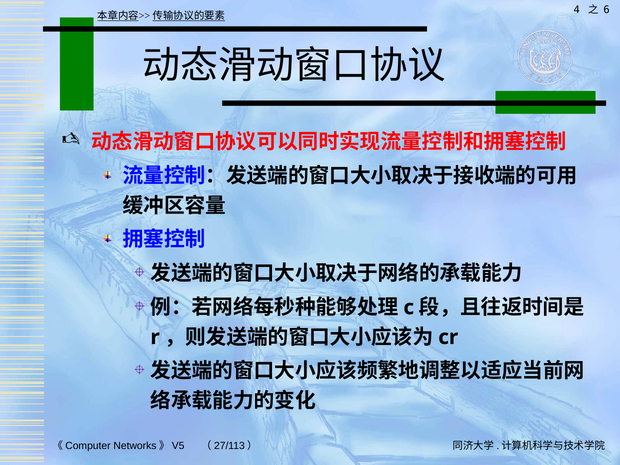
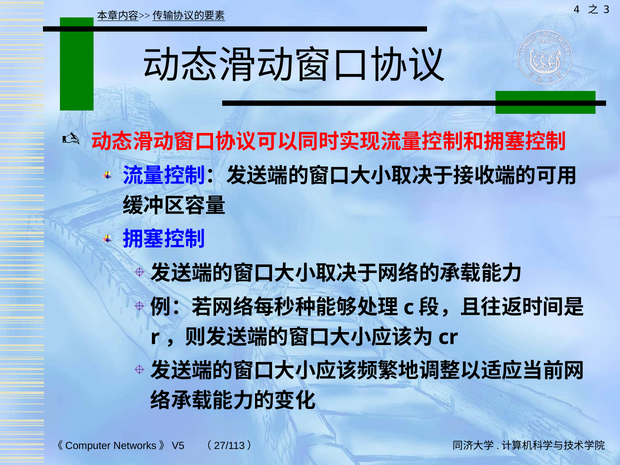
6: 6 -> 3 (607, 10)
